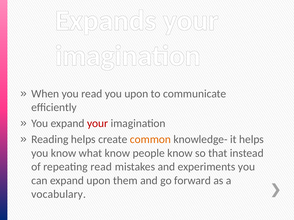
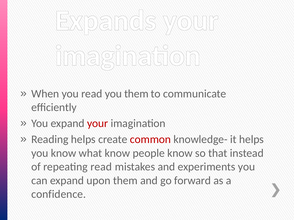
you upon: upon -> them (136, 94)
common colour: orange -> red (150, 140)
vocabulary: vocabulary -> confidence (59, 195)
